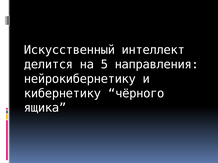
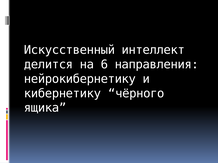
5: 5 -> 6 (104, 65)
